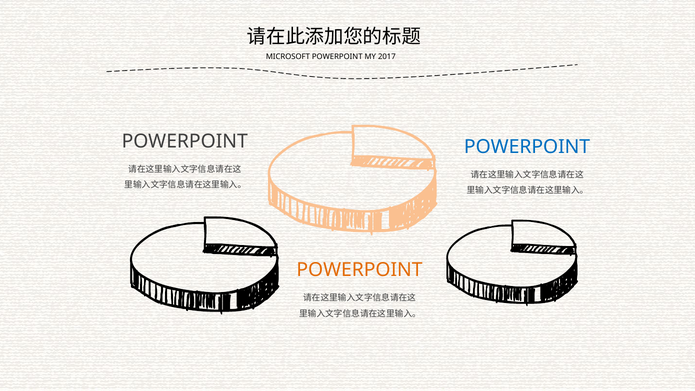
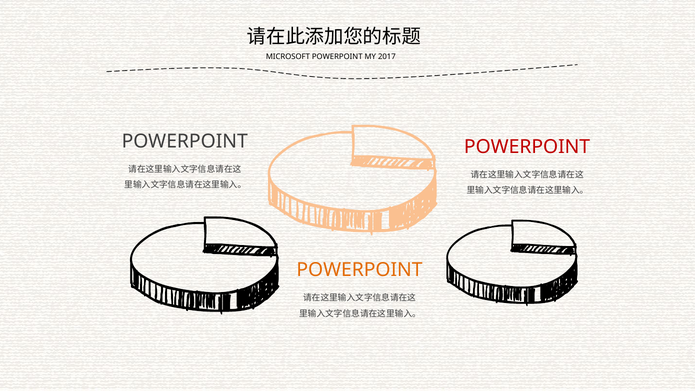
POWERPOINT colour: blue -> red (527, 147)
